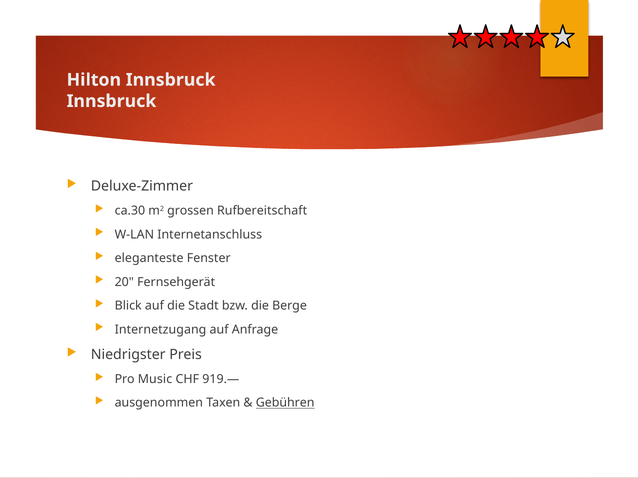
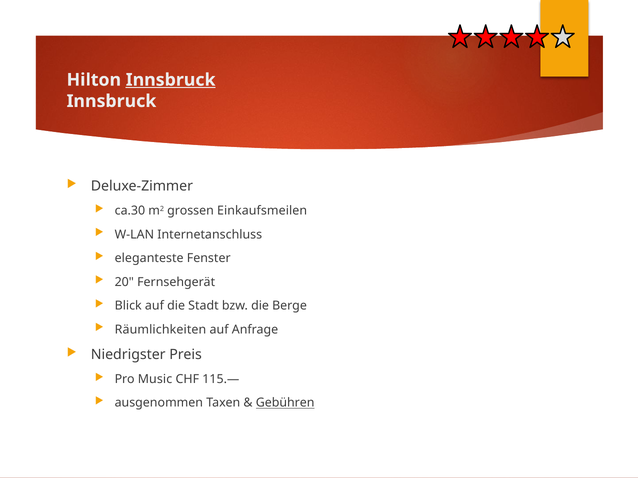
Innsbruck underline: none -> present (171, 80)
Rufbereitschaft: Rufbereitschaft -> Einkaufsmeilen (262, 211)
Internetzugang: Internetzugang -> Räumlichkeiten (160, 330)
919.—: 919.— -> 115.— (221, 379)
